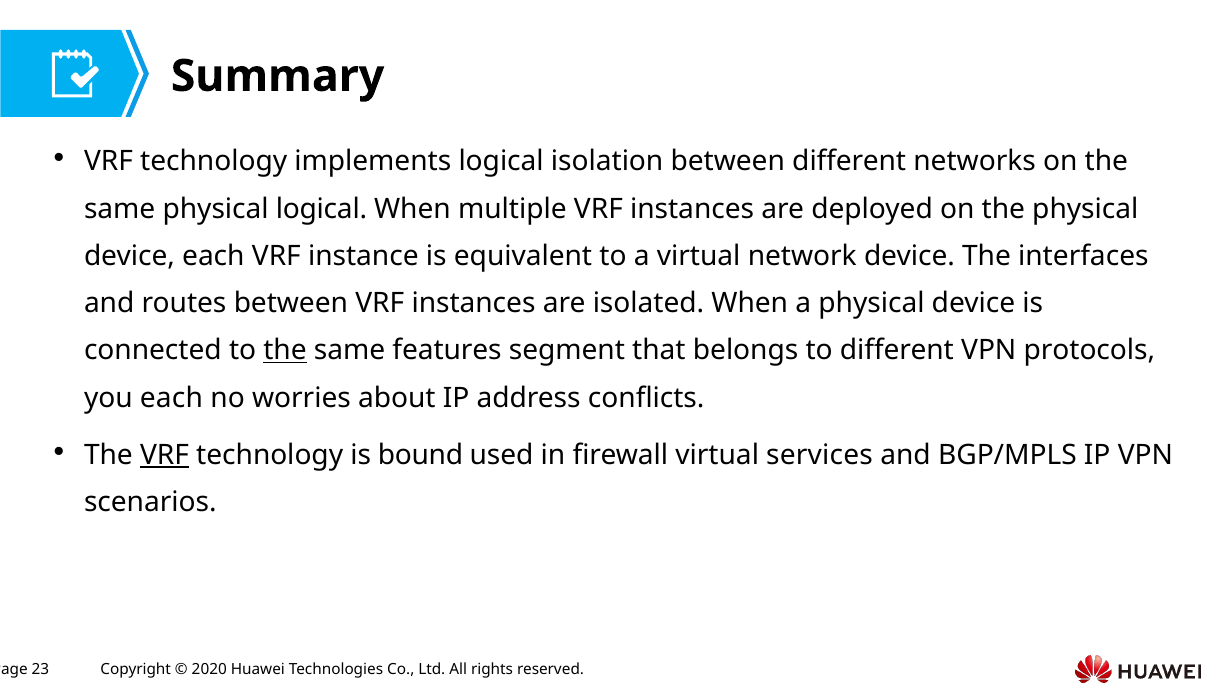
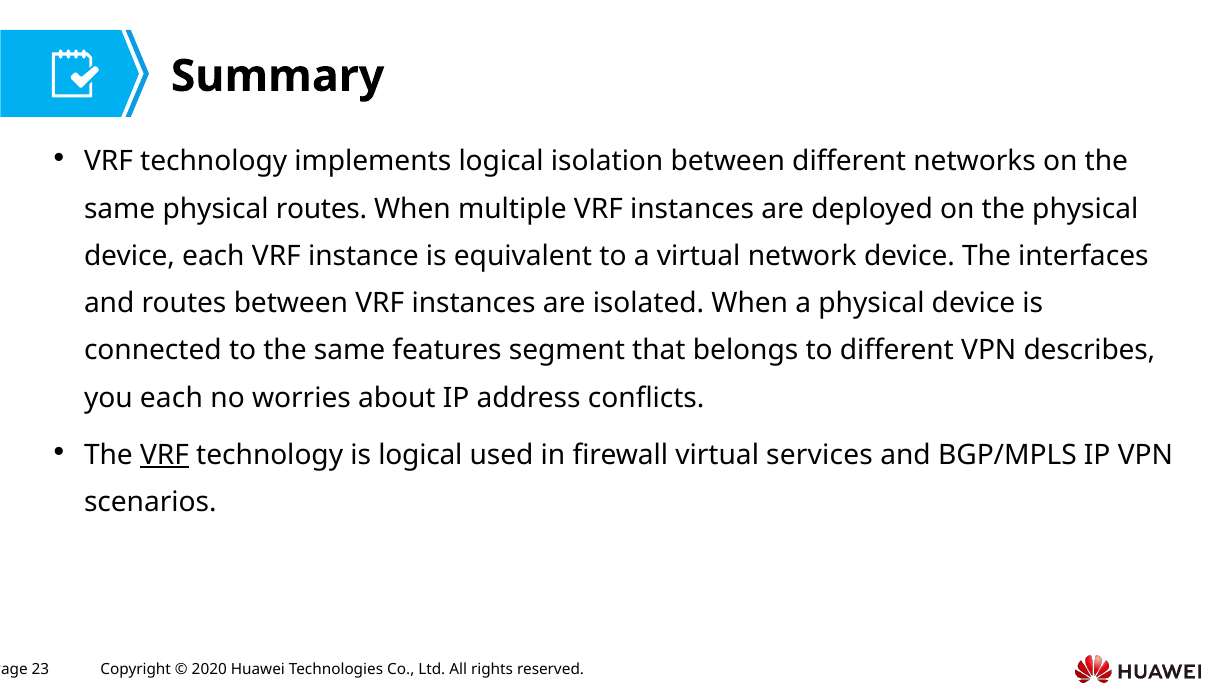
physical logical: logical -> routes (322, 209)
the underline: present -> none (285, 350)
protocols: protocols -> describes (1089, 350)
is bound: bound -> logical (420, 455)
